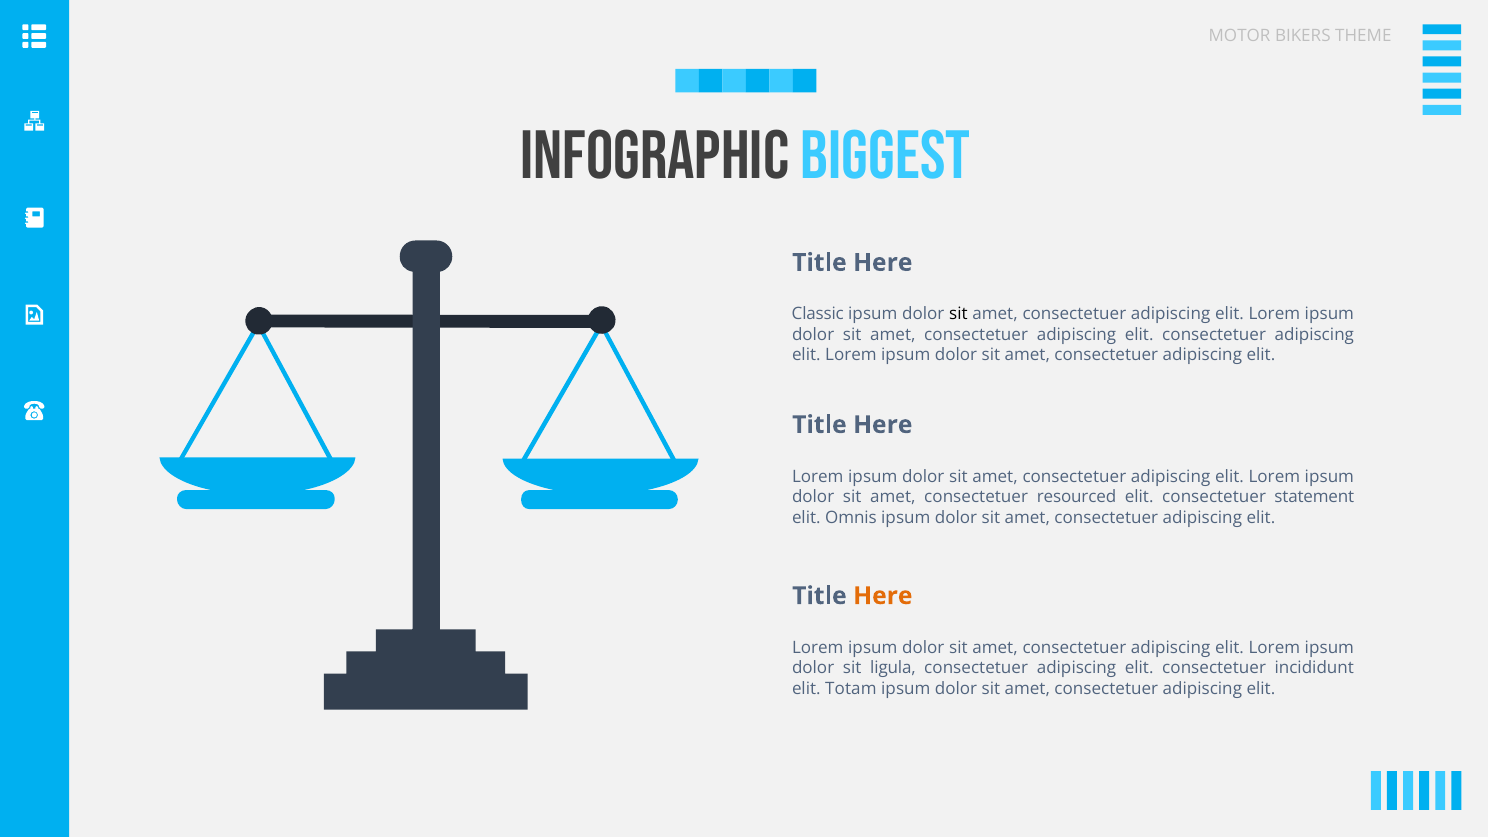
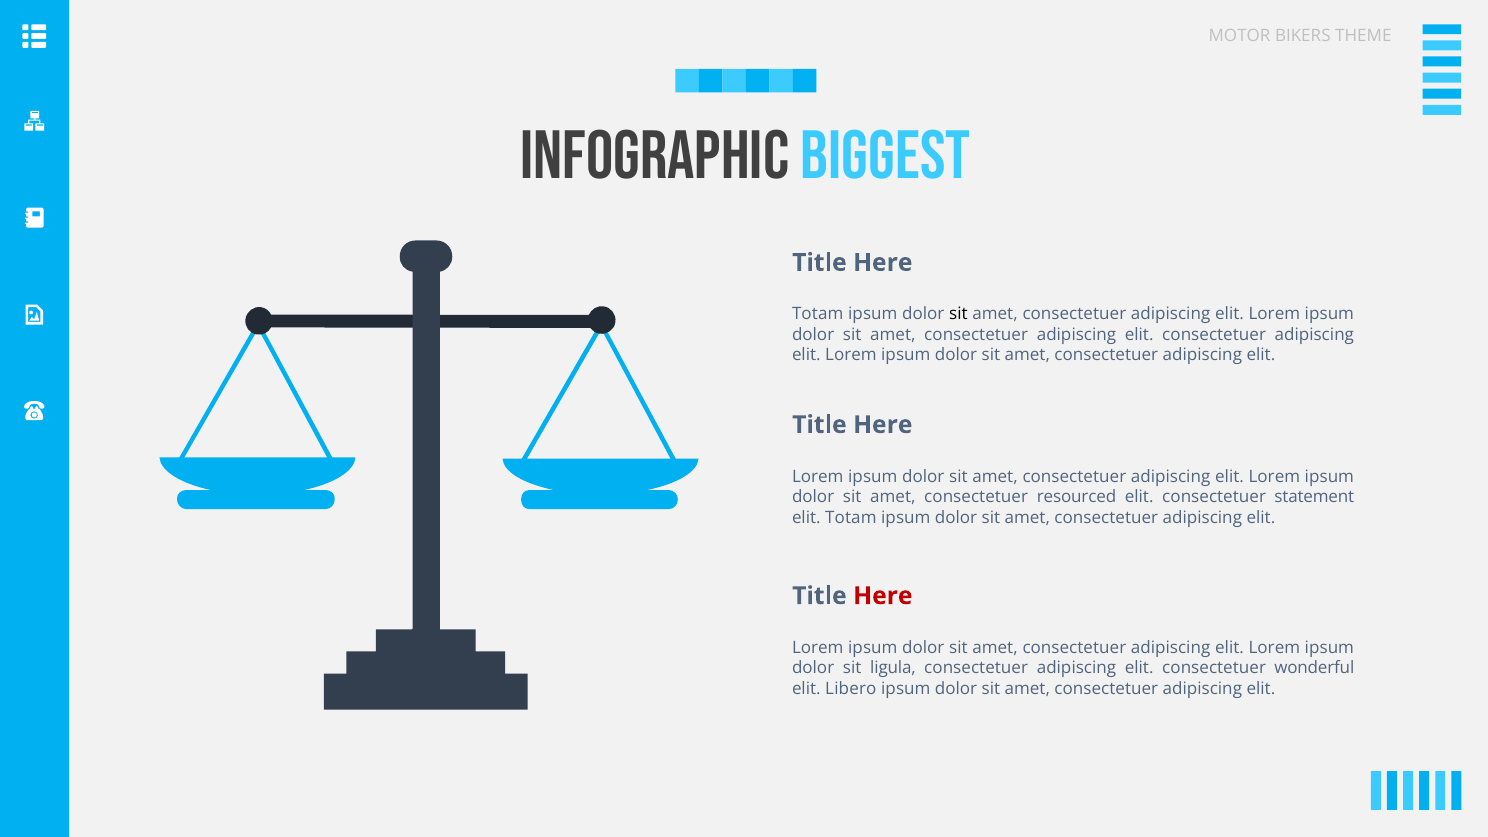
Classic: Classic -> Totam (818, 314)
elit Omnis: Omnis -> Totam (851, 517)
Here colour: orange -> red (883, 596)
incididunt: incididunt -> wonderful (1314, 668)
Totam: Totam -> Libero (851, 689)
